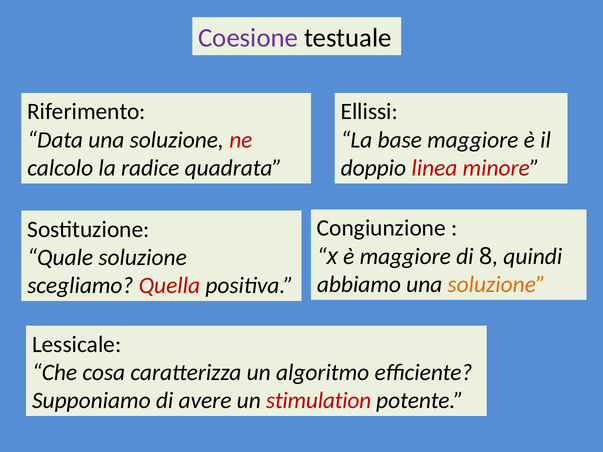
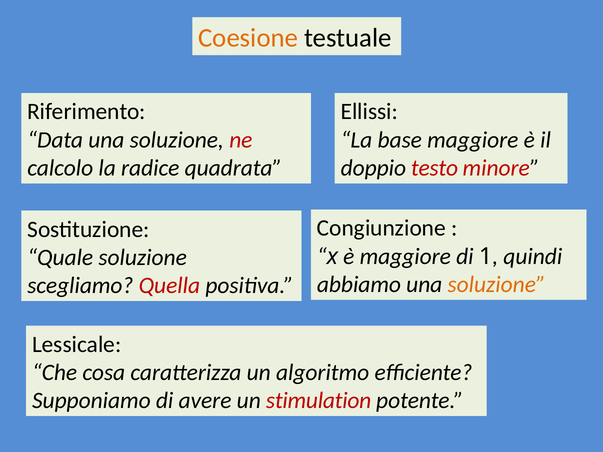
Coesione colour: purple -> orange (248, 38)
linea: linea -> testo (435, 168)
8: 8 -> 1 (486, 256)
